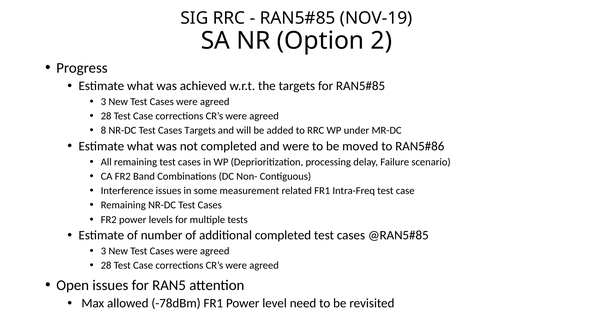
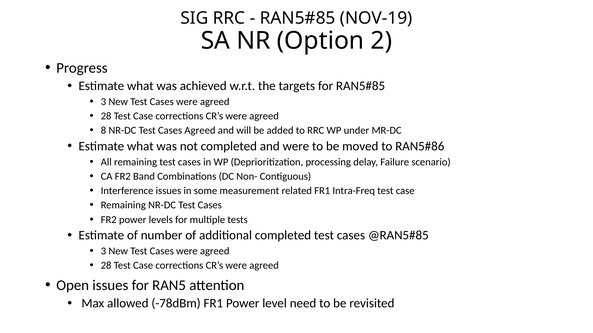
Cases Targets: Targets -> Agreed (200, 131)
